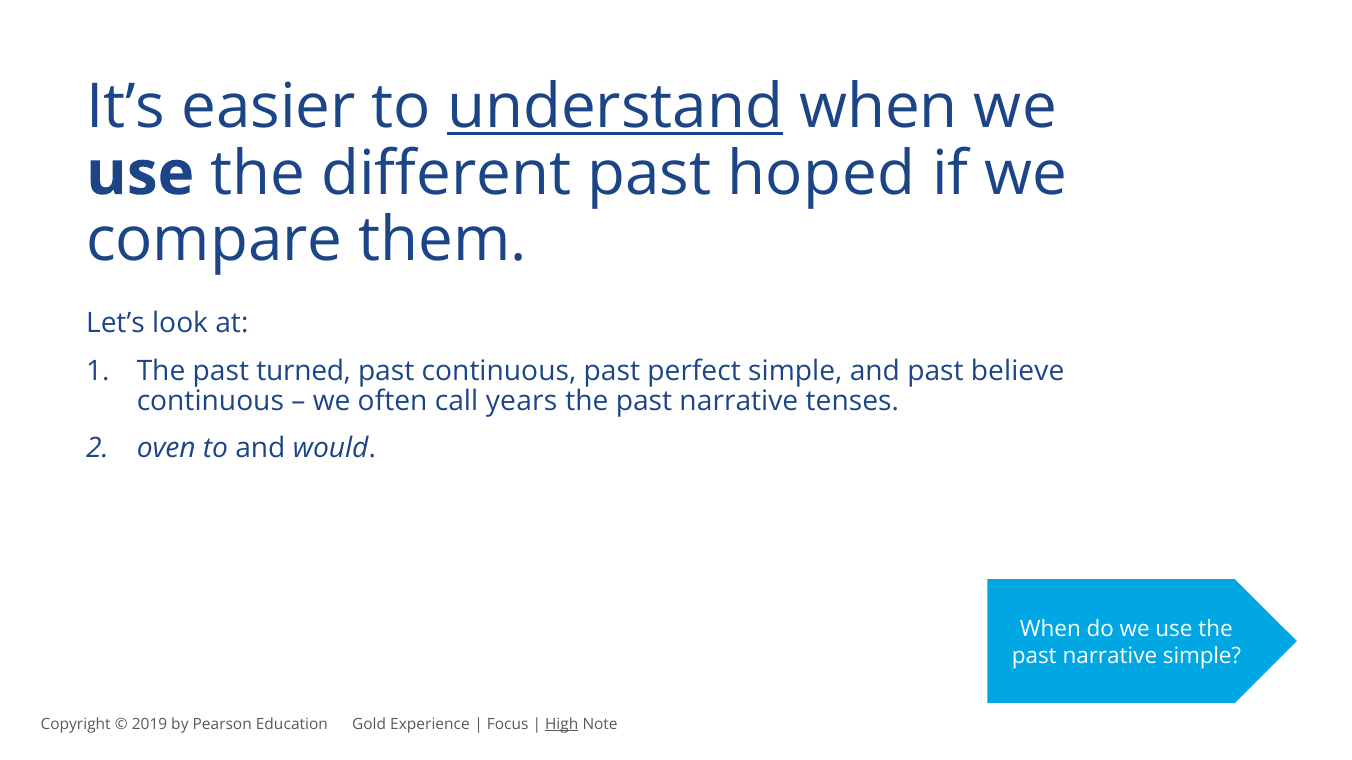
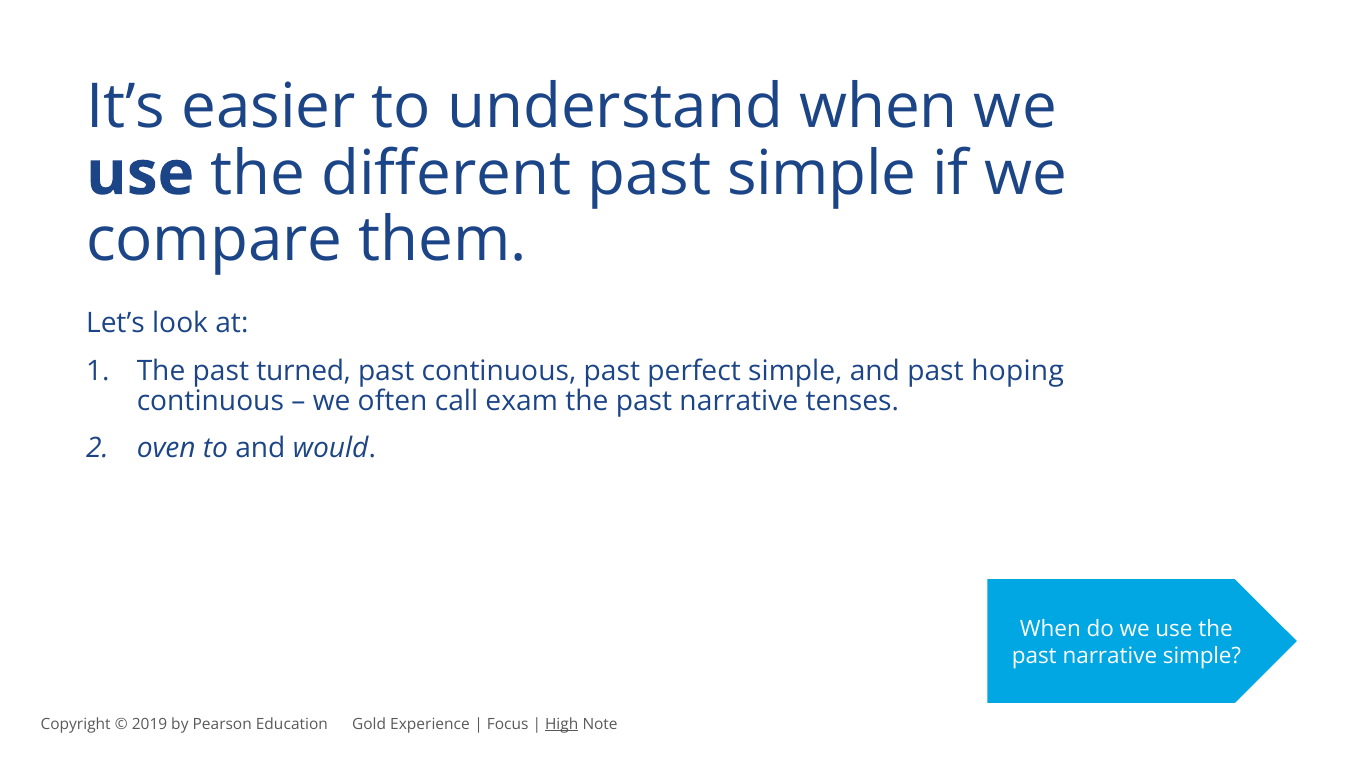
understand underline: present -> none (615, 107)
past hoped: hoped -> simple (822, 174)
believe: believe -> hoping (1018, 371)
years: years -> exam (522, 402)
